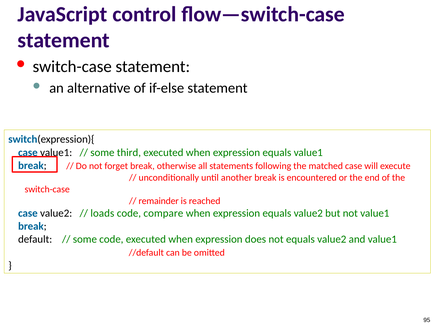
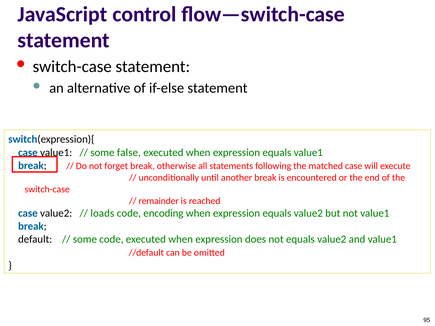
third: third -> false (129, 153)
compare: compare -> encoding (163, 213)
